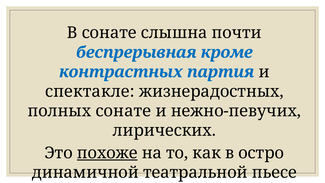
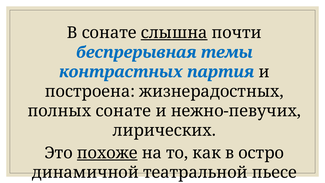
слышна underline: none -> present (174, 33)
кроме: кроме -> темы (227, 52)
спектакле: спектакле -> построена (90, 91)
